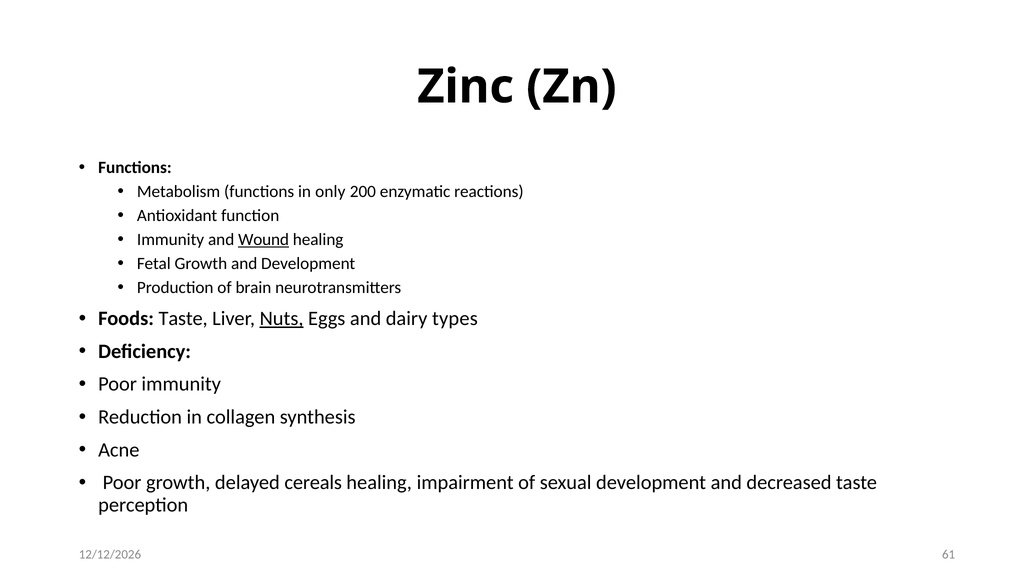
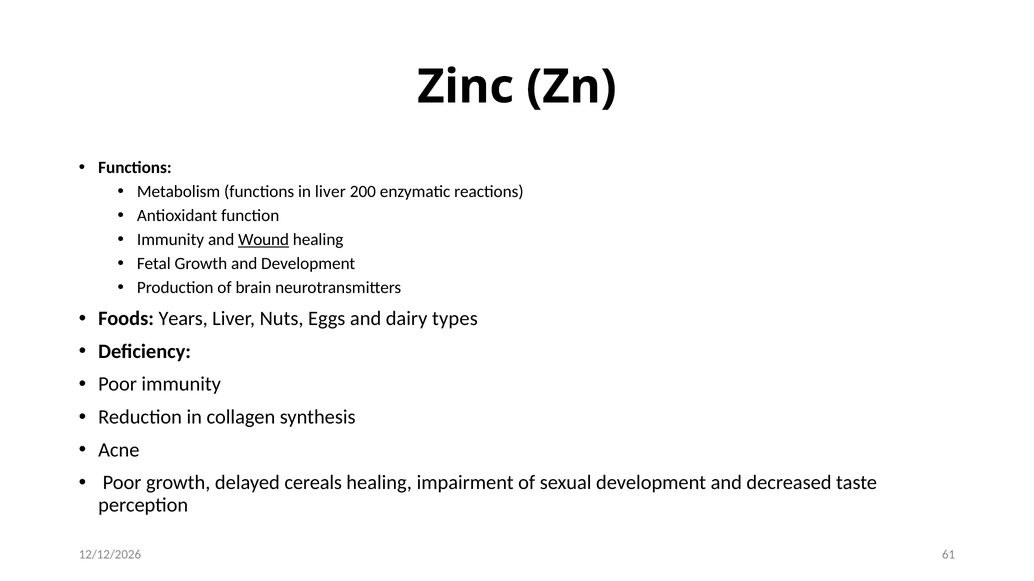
in only: only -> liver (330, 192)
Foods Taste: Taste -> Years (183, 319)
Nuts underline: present -> none (282, 319)
